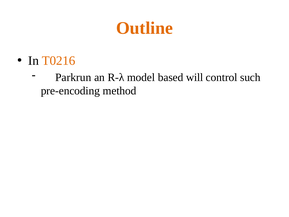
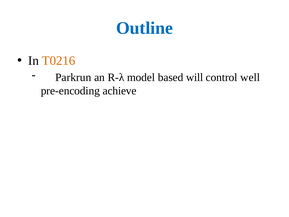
Outline colour: orange -> blue (144, 28)
such: such -> well (250, 77)
method: method -> achieve (120, 91)
